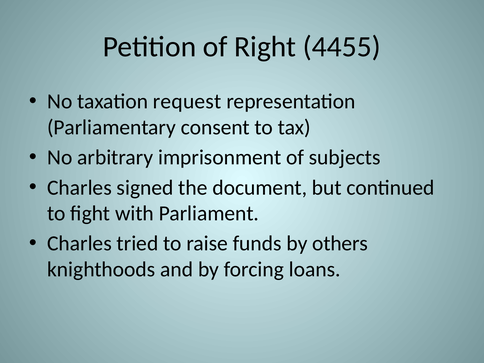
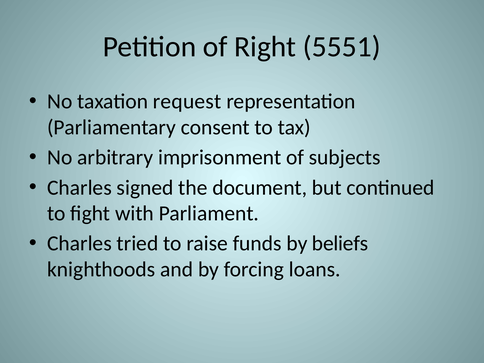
4455: 4455 -> 5551 (342, 47)
others: others -> beliefs (340, 244)
